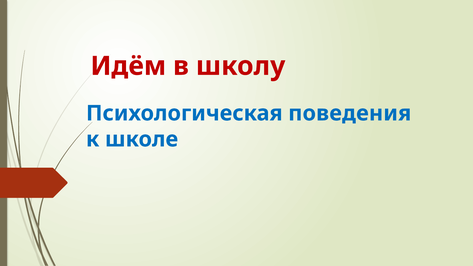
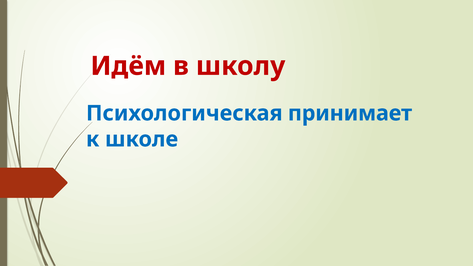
поведения: поведения -> принимает (350, 113)
